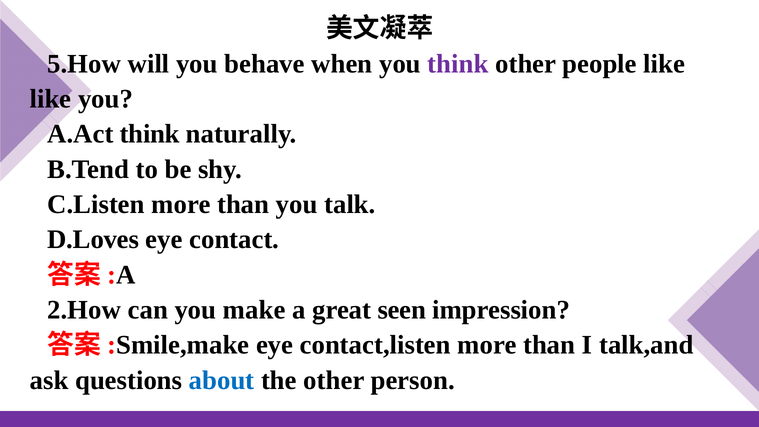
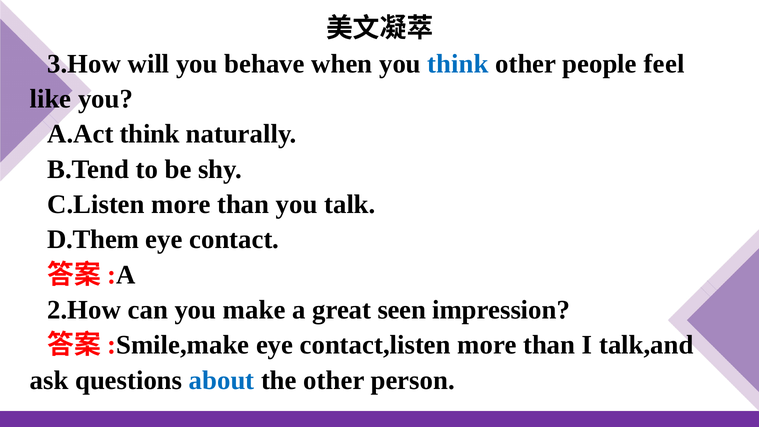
5.How: 5.How -> 3.How (84, 64)
think colour: purple -> blue (458, 64)
people like: like -> feel (664, 64)
D.Loves: D.Loves -> D.Them (93, 239)
